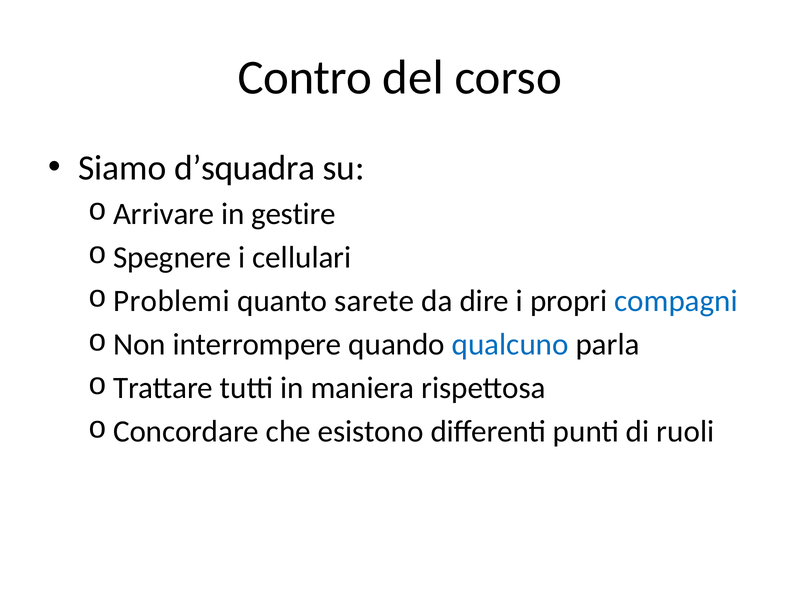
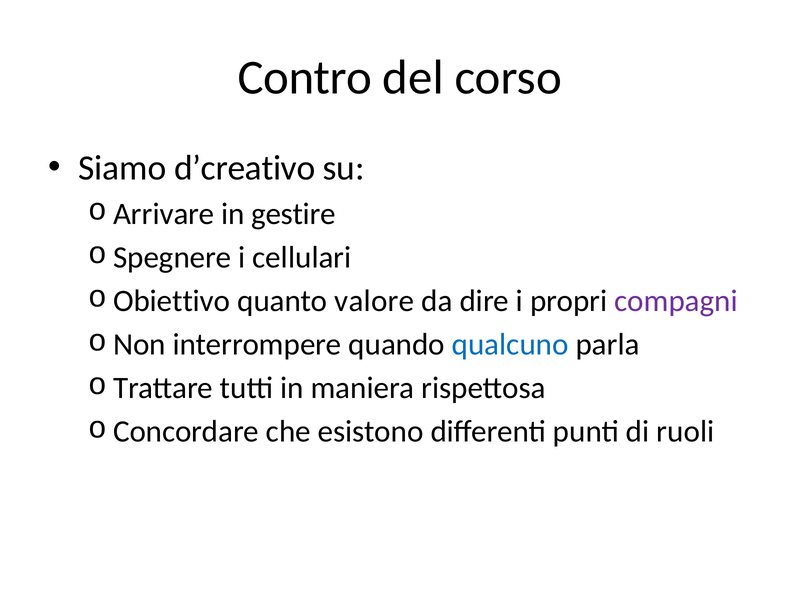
d’squadra: d’squadra -> d’creativo (245, 168)
Problemi: Problemi -> Obiettivo (172, 301)
sarete: sarete -> valore (374, 301)
compagni colour: blue -> purple (676, 301)
